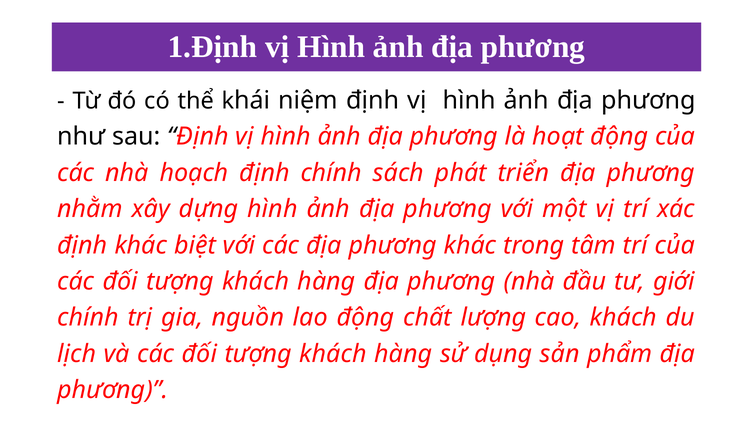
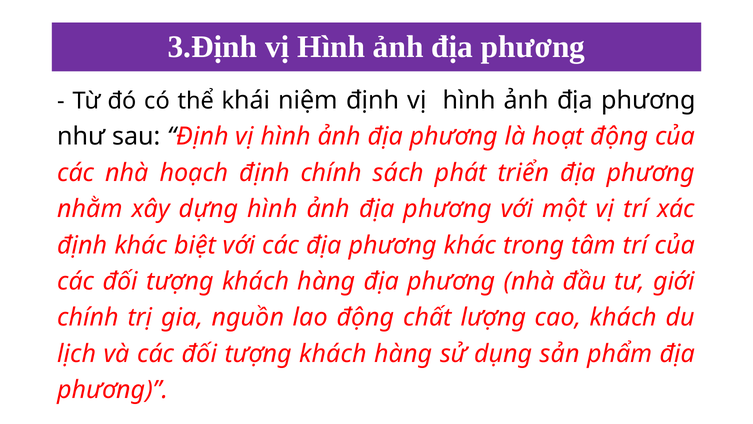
1.Định: 1.Định -> 3.Định (212, 47)
